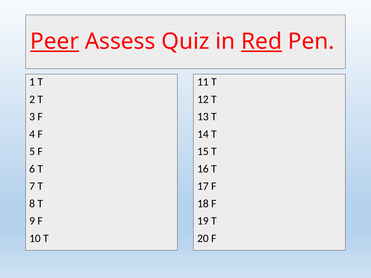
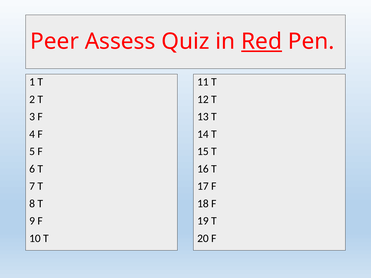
Peer underline: present -> none (55, 42)
